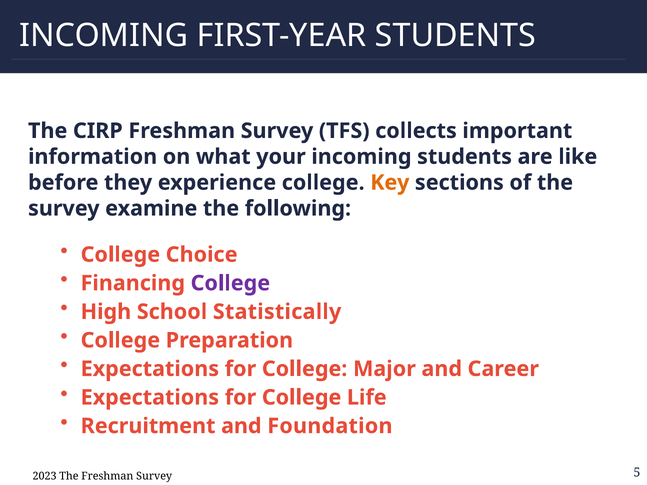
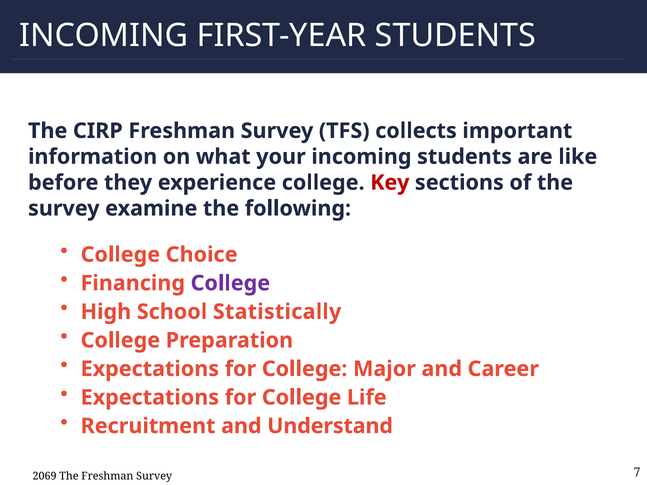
Key colour: orange -> red (390, 183)
Foundation: Foundation -> Understand (330, 426)
2023: 2023 -> 2069 (45, 476)
5: 5 -> 7 (637, 473)
